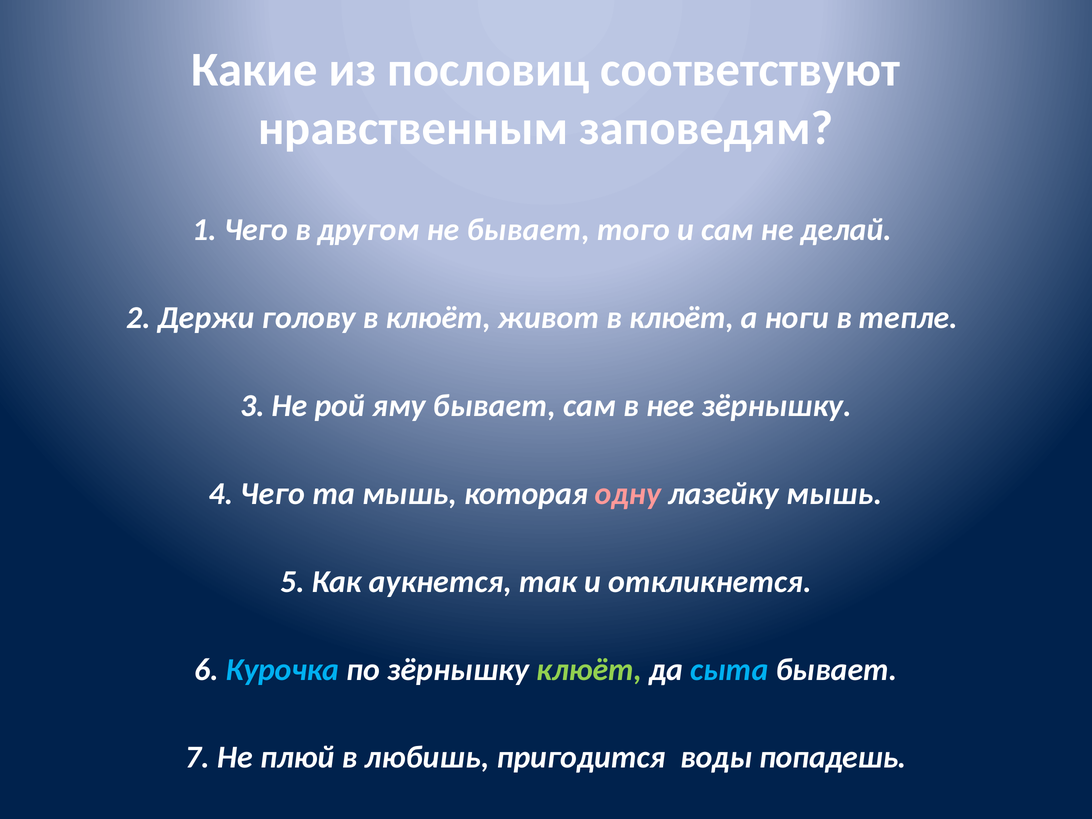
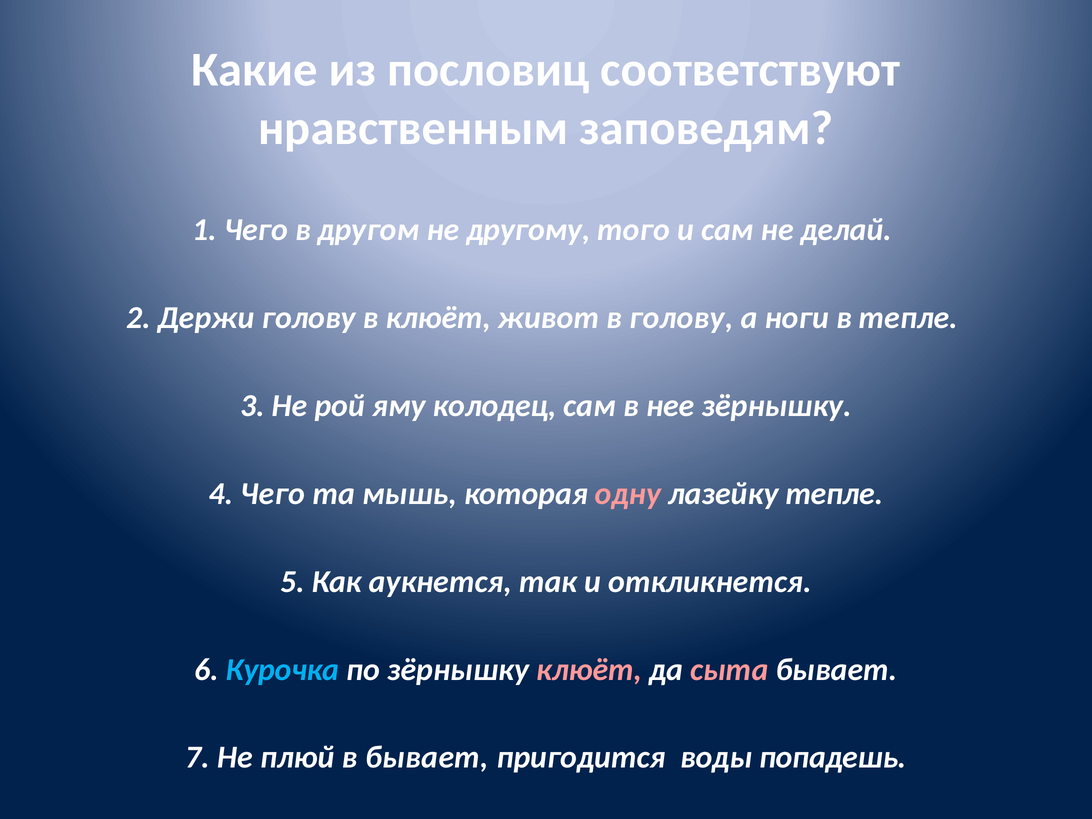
не бывает: бывает -> другому (529, 230)
живот в клюёт: клюёт -> голову (681, 318)
яму бывает: бывает -> колодец (495, 406)
лазейку мышь: мышь -> тепле (834, 494)
клюёт colour: light green -> pink (589, 669)
сыта colour: light blue -> pink (729, 669)
в любишь: любишь -> бывает (427, 757)
